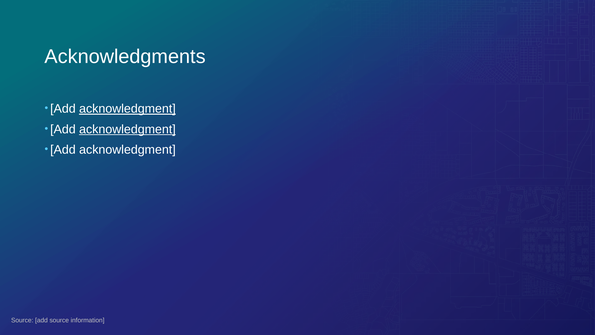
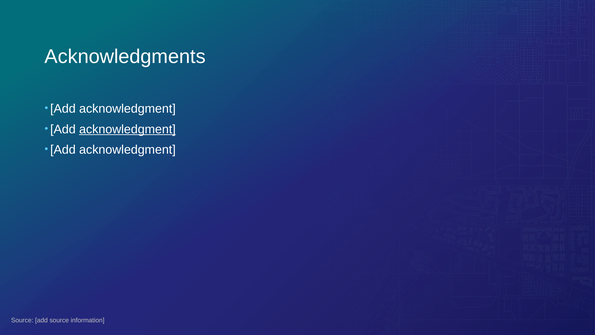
acknowledgment underline: present -> none (127, 109)
